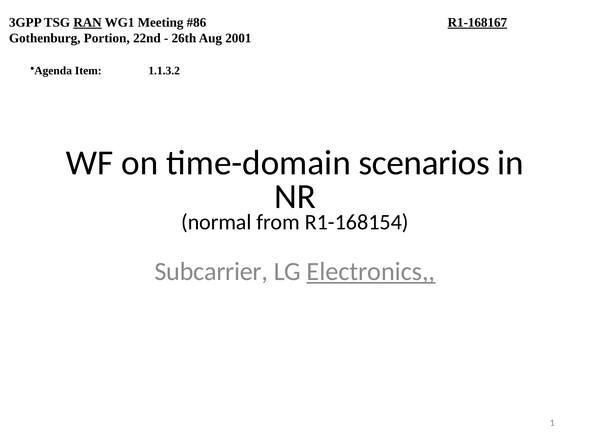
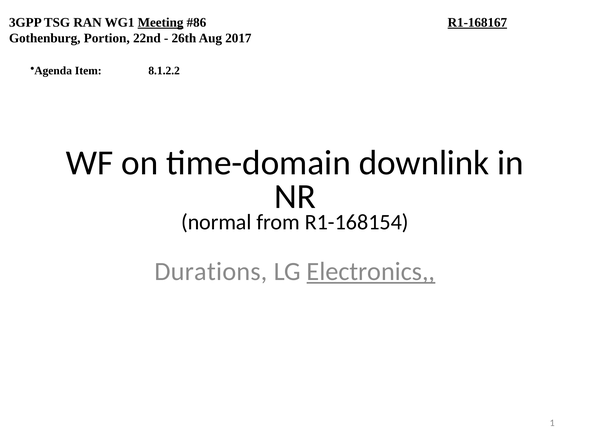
RAN underline: present -> none (88, 23)
Meeting underline: none -> present (161, 23)
2001: 2001 -> 2017 (238, 38)
1.1.3.2: 1.1.3.2 -> 8.1.2.2 (164, 71)
scenarios: scenarios -> downlink (424, 163)
Subcarrier: Subcarrier -> Durations (211, 271)
